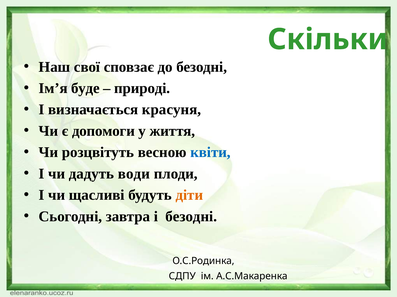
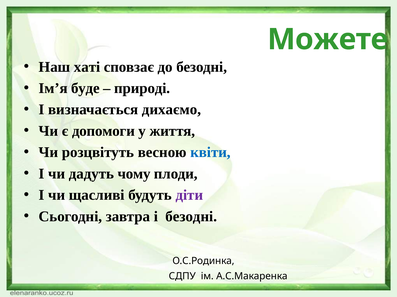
Скільки: Скільки -> Можете (328, 39)
свої: свої -> хаті (87, 67)
красуня: красуня -> дихаємо (172, 110)
води: води -> чому (134, 174)
діти colour: orange -> purple (189, 196)
